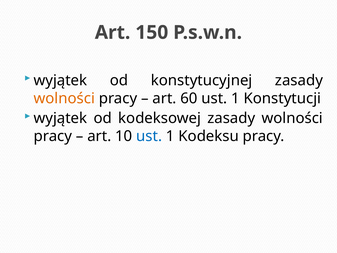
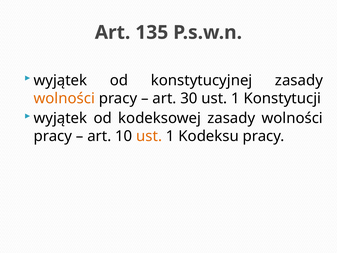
150: 150 -> 135 (152, 32)
60: 60 -> 30 (189, 98)
ust colour: blue -> orange (149, 136)
